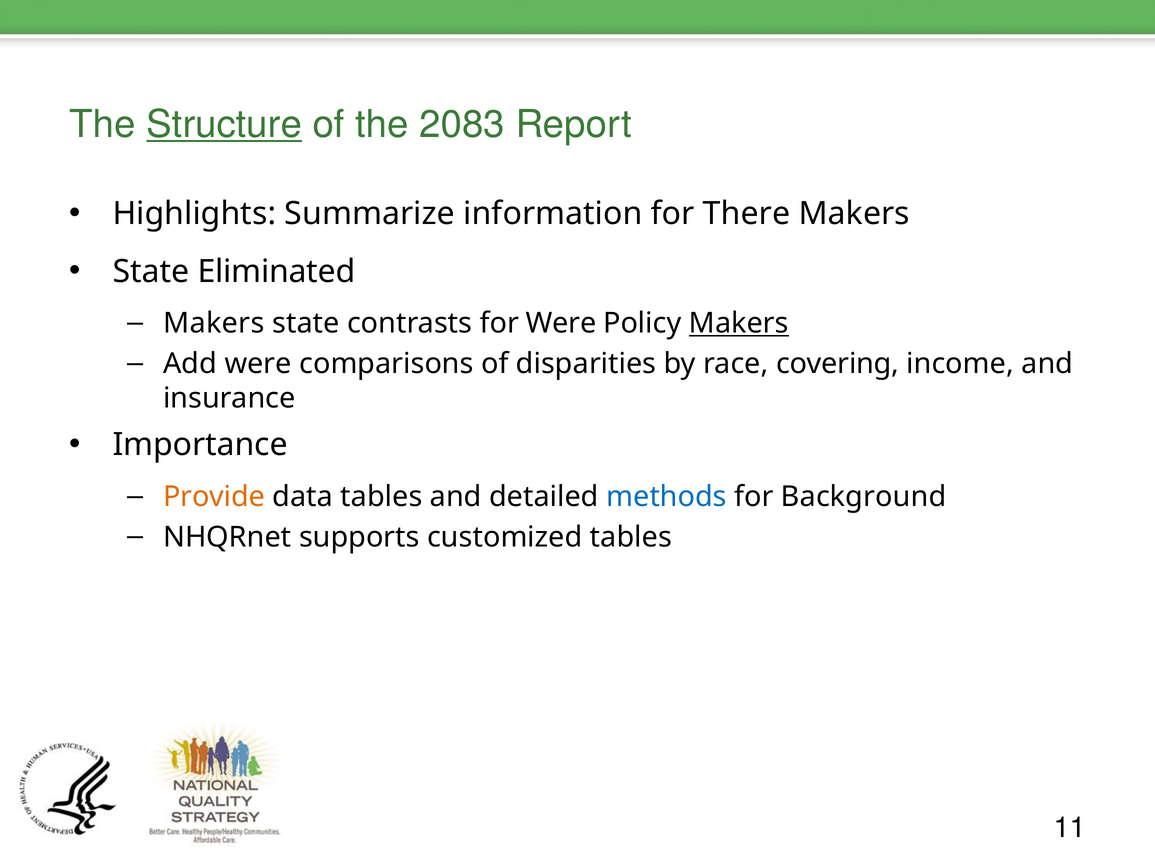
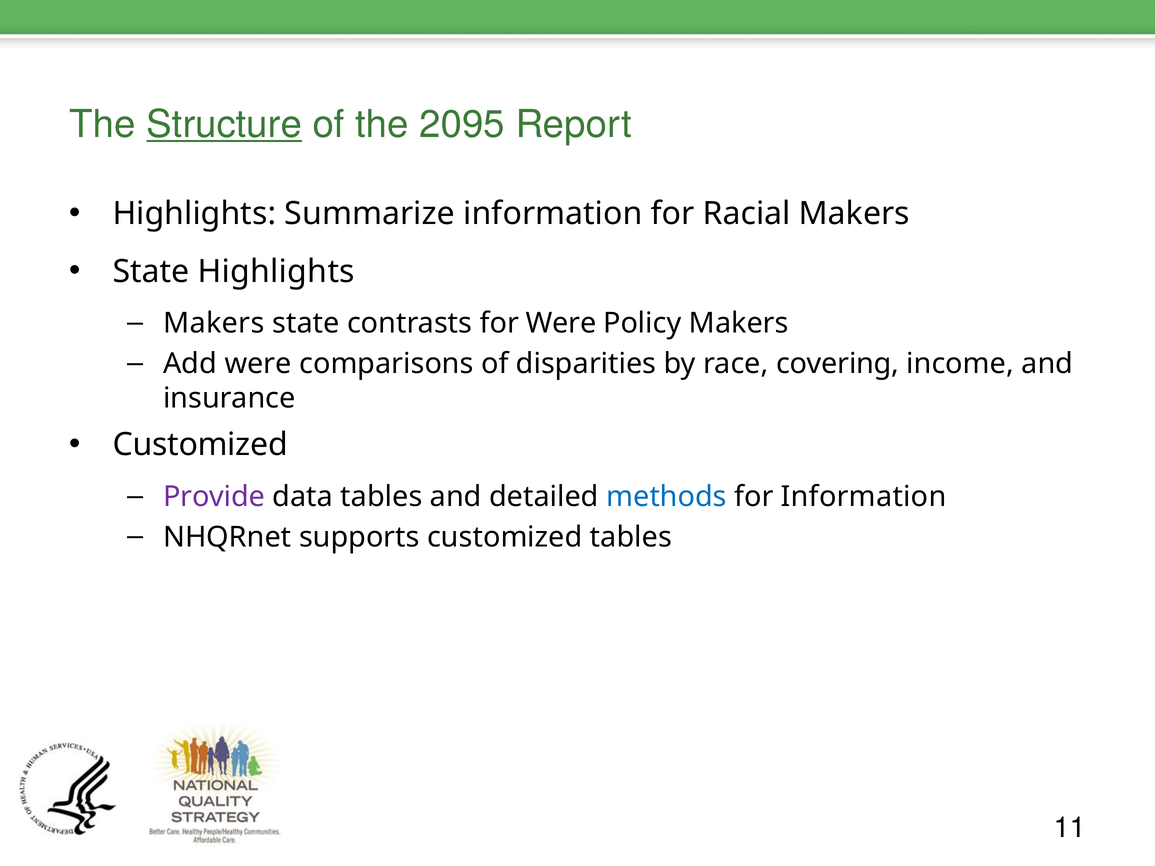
2083: 2083 -> 2095 (462, 125)
There: There -> Racial (747, 214)
State Eliminated: Eliminated -> Highlights (276, 272)
Makers underline: present -> none (739, 323)
Importance: Importance -> Customized (200, 445)
Provide colour: orange -> purple (214, 497)
for Background: Background -> Information (864, 497)
